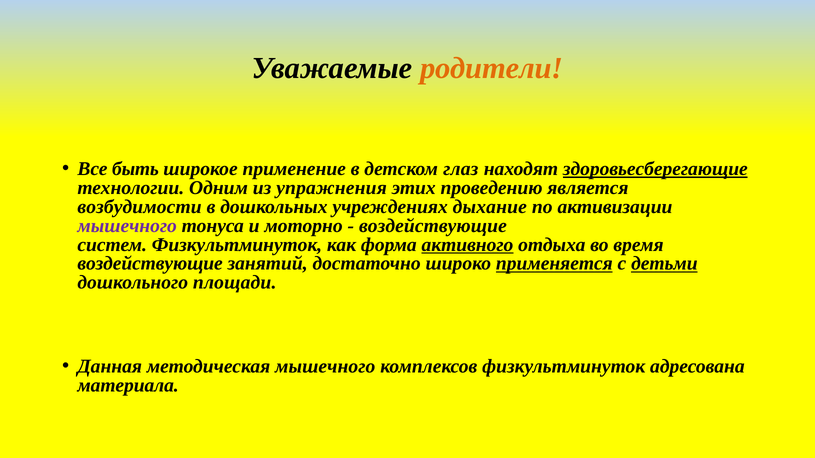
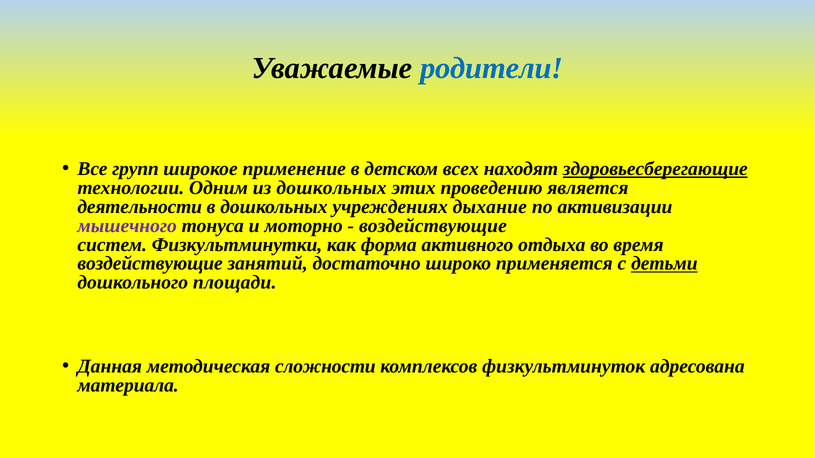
родители colour: orange -> blue (492, 68)
быть: быть -> групп (135, 169)
глаз: глаз -> всех (461, 169)
из упражнения: упражнения -> дошкольных (332, 188)
возбудимости: возбудимости -> деятельности (140, 207)
систем Физкультминуток: Физкультминуток -> Физкультминутки (237, 245)
активного underline: present -> none (467, 245)
применяется underline: present -> none (554, 264)
методическая мышечного: мышечного -> сложности (325, 367)
